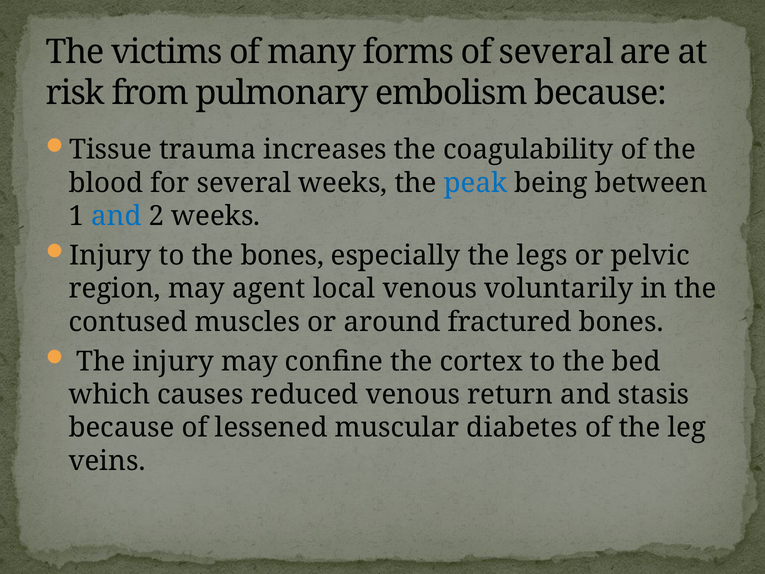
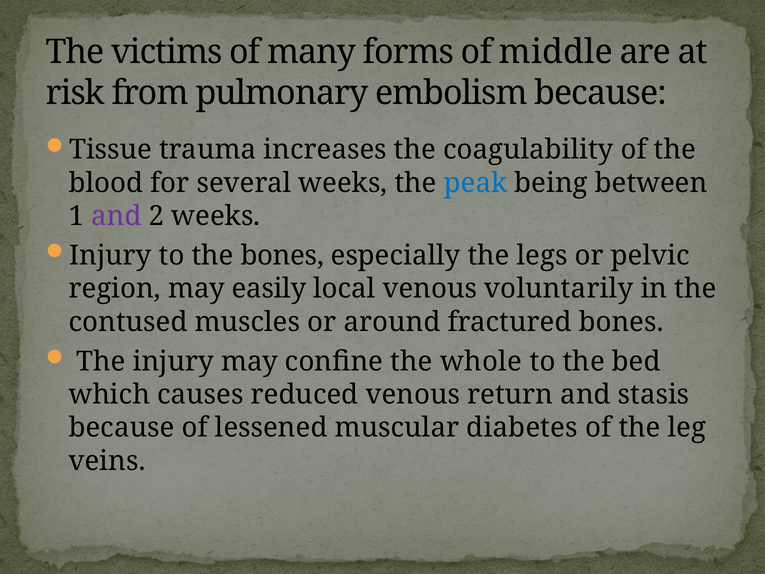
of several: several -> middle (556, 52)
and colour: blue -> purple (116, 216)
agent: agent -> easily (269, 289)
cortex: cortex -> whole (481, 361)
